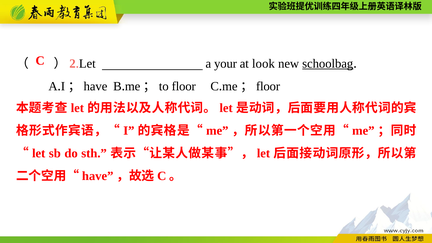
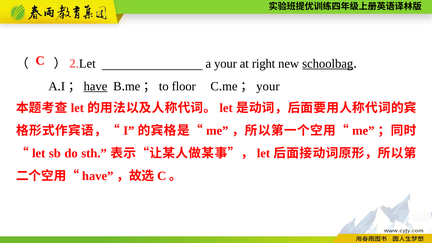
look: look -> right (264, 64)
have underline: none -> present (95, 86)
floor: floor -> your (268, 86)
